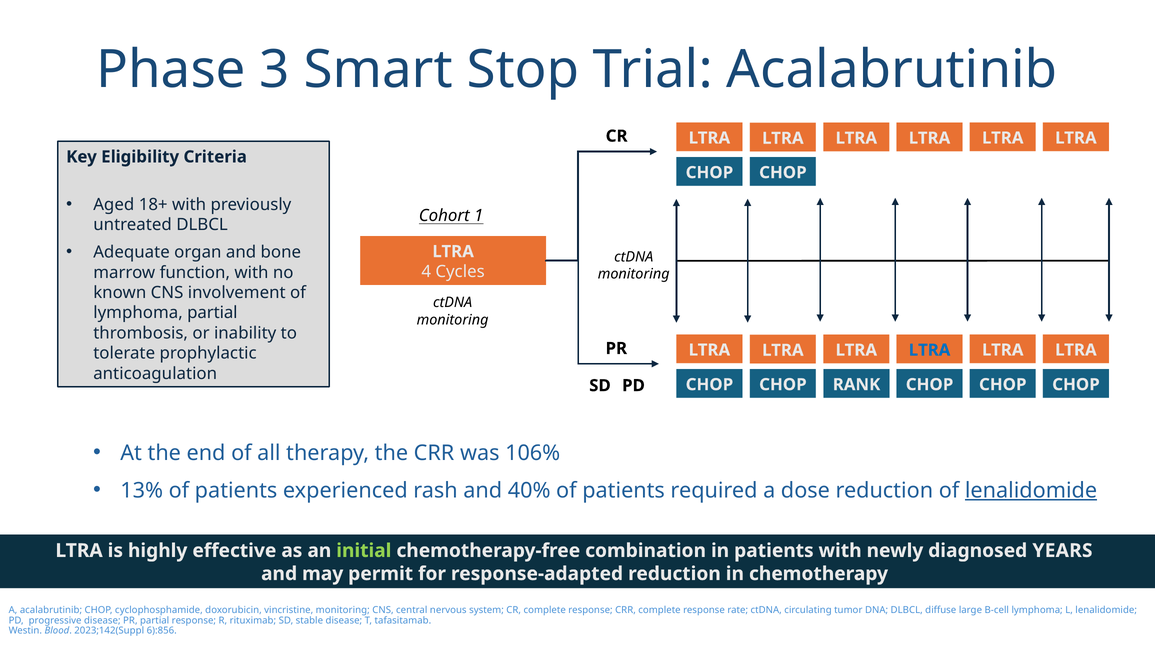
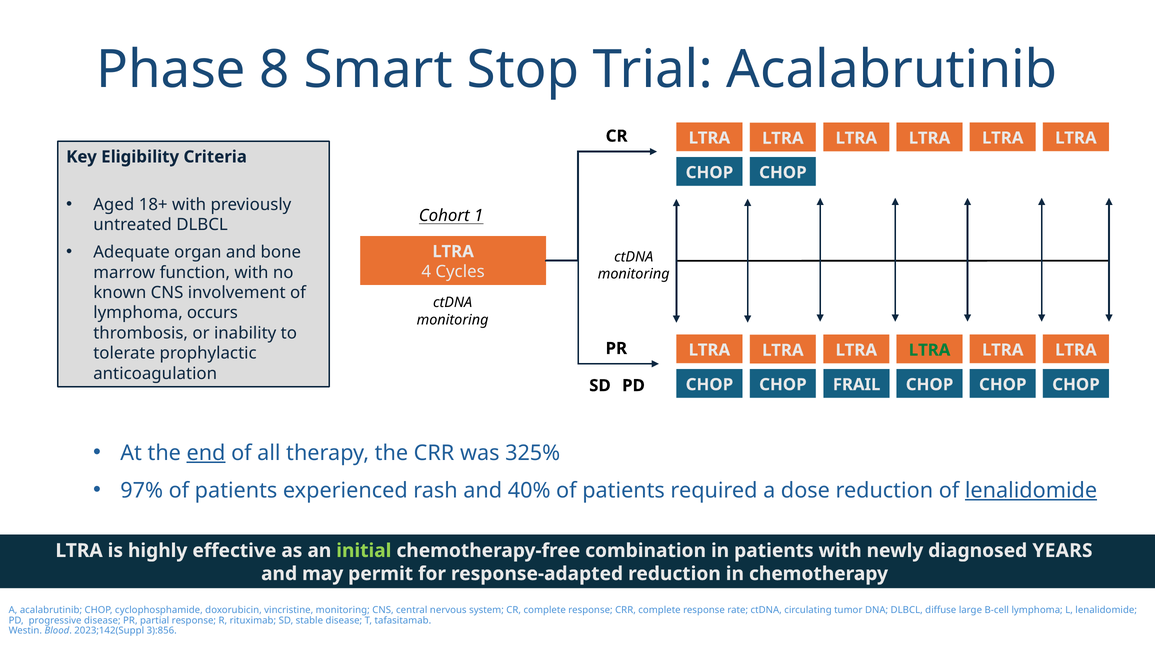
3: 3 -> 8 (275, 70)
lymphoma partial: partial -> occurs (212, 313)
LTRA colour: blue -> green (930, 350)
RANK: RANK -> FRAIL (857, 384)
end underline: none -> present (206, 453)
106%: 106% -> 325% (533, 453)
13%: 13% -> 97% (142, 490)
6):856: 6):856 -> 3):856 (162, 630)
